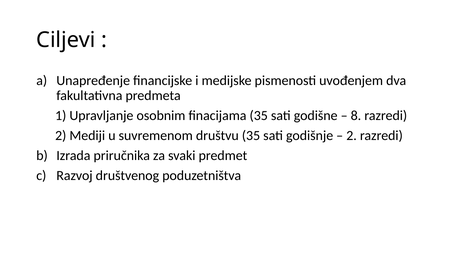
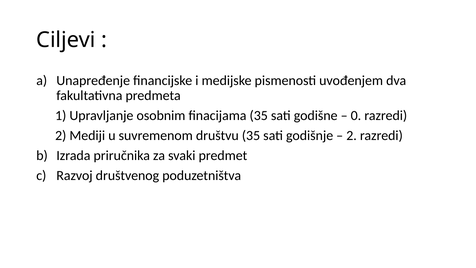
8: 8 -> 0 (356, 115)
